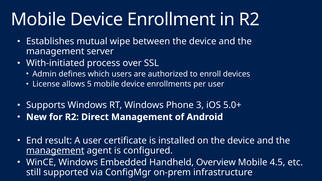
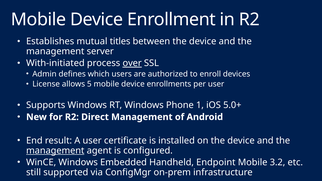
wipe: wipe -> titles (120, 41)
over underline: none -> present (132, 63)
3: 3 -> 1 (200, 105)
Overview: Overview -> Endpoint (216, 162)
4.5: 4.5 -> 3.2 (277, 162)
